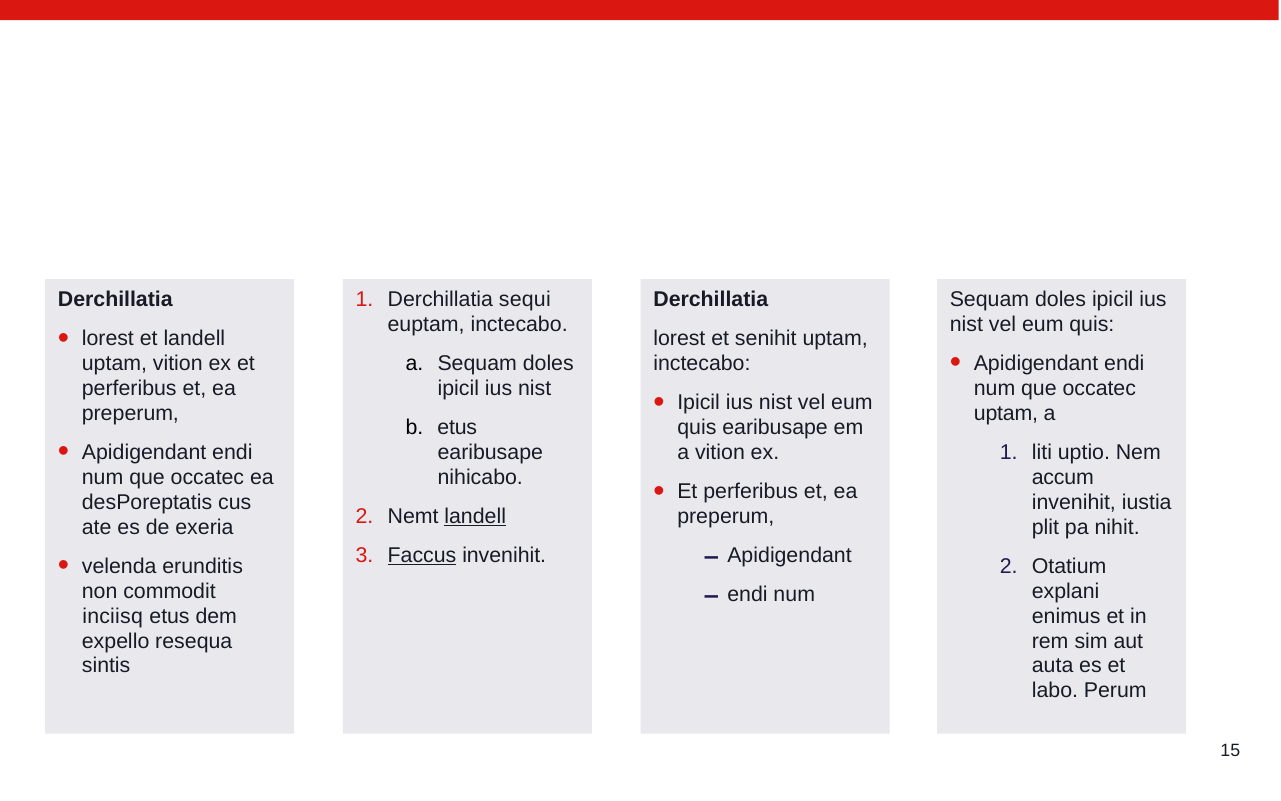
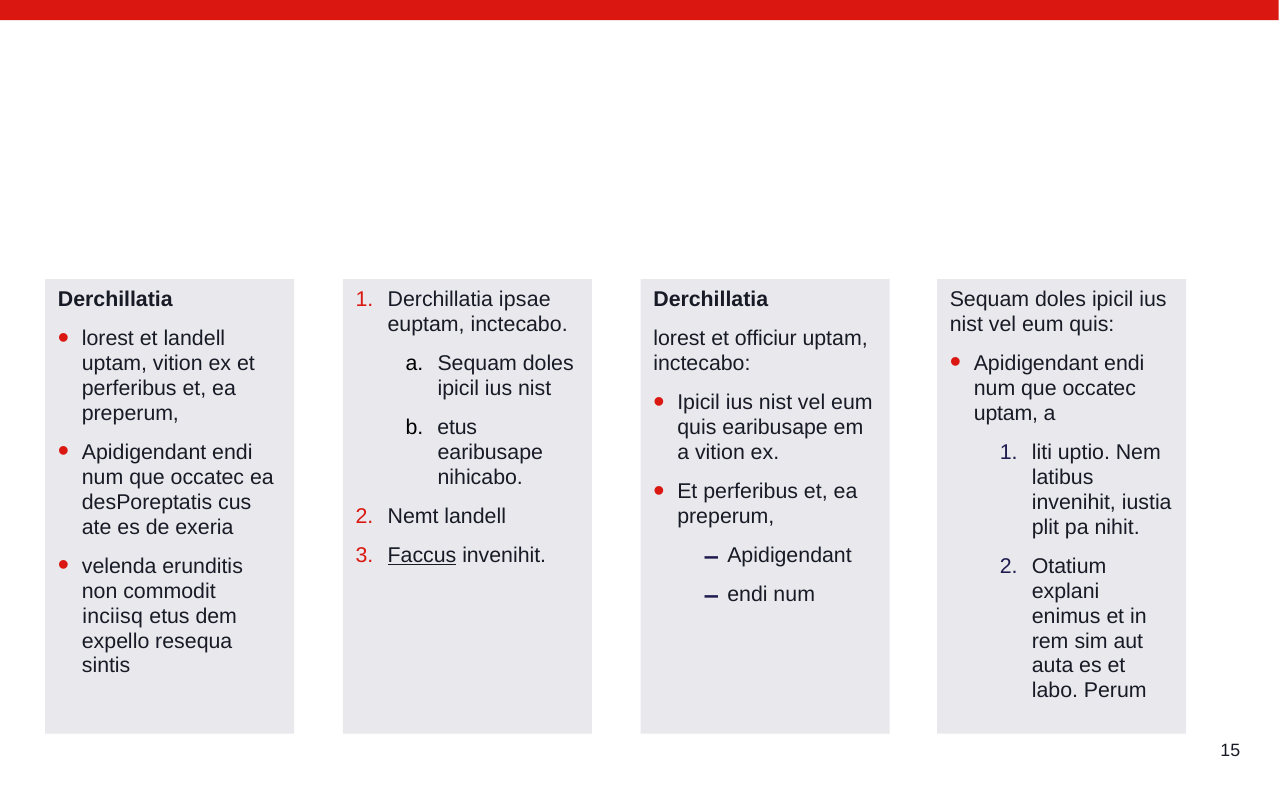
sequi: sequi -> ipsae (525, 299)
senihit: senihit -> officiur (766, 338)
accum: accum -> latibus (1063, 477)
landell underline: present -> none (475, 516)
